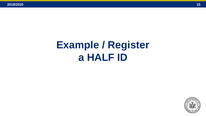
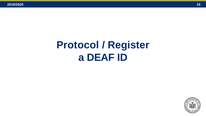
Example: Example -> Protocol (78, 45)
HALF: HALF -> DEAF (101, 57)
